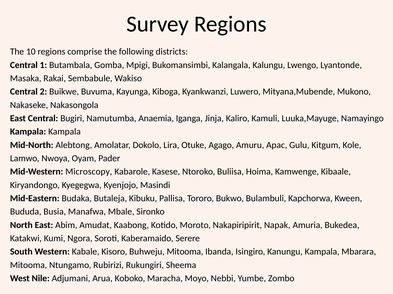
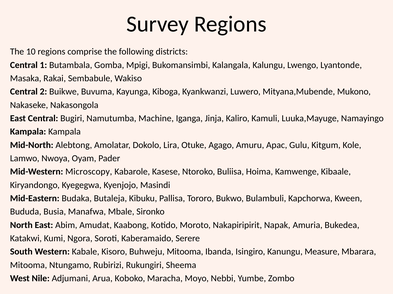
Anaemia: Anaemia -> Machine (156, 119)
Kanungu Kampala: Kampala -> Measure (322, 252)
